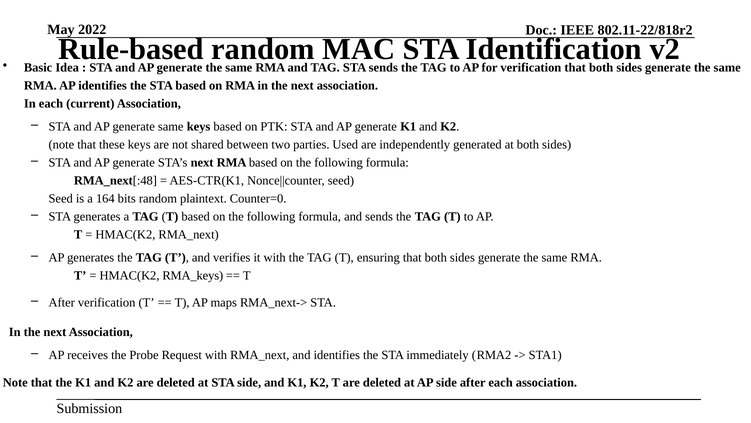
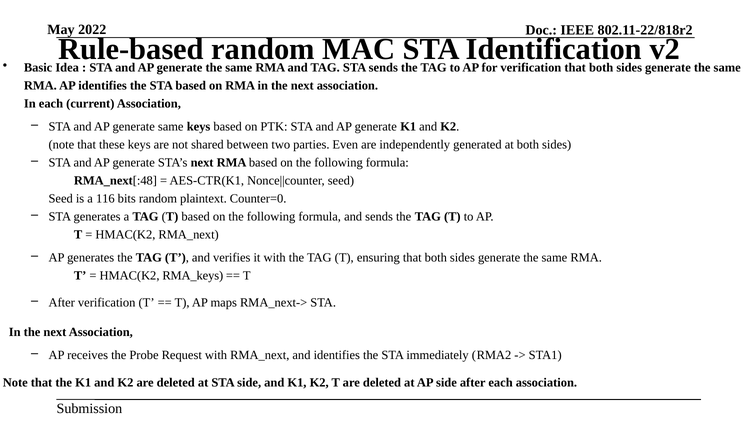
Used: Used -> Even (345, 144)
164: 164 -> 116 (105, 198)
